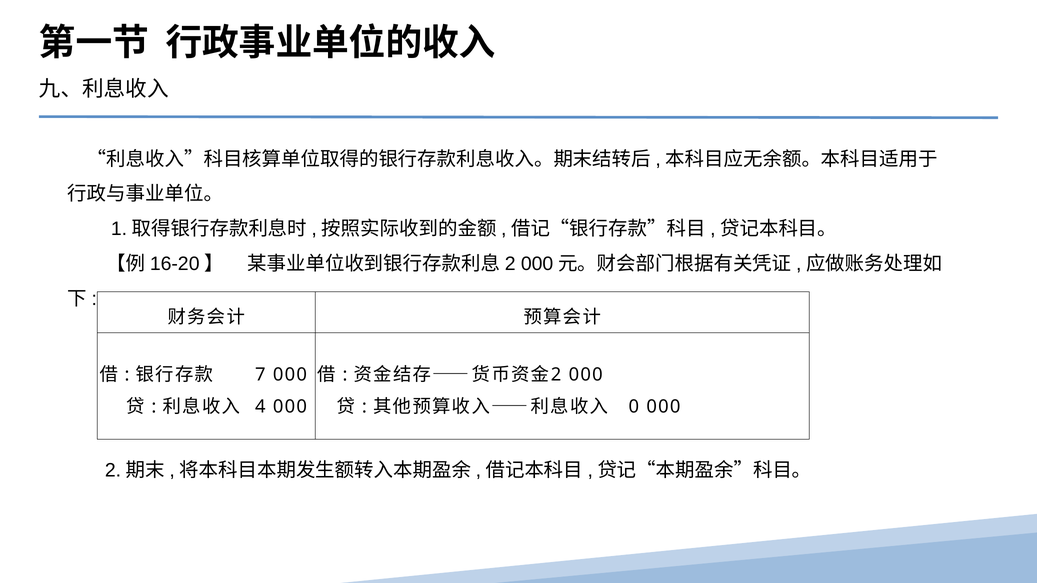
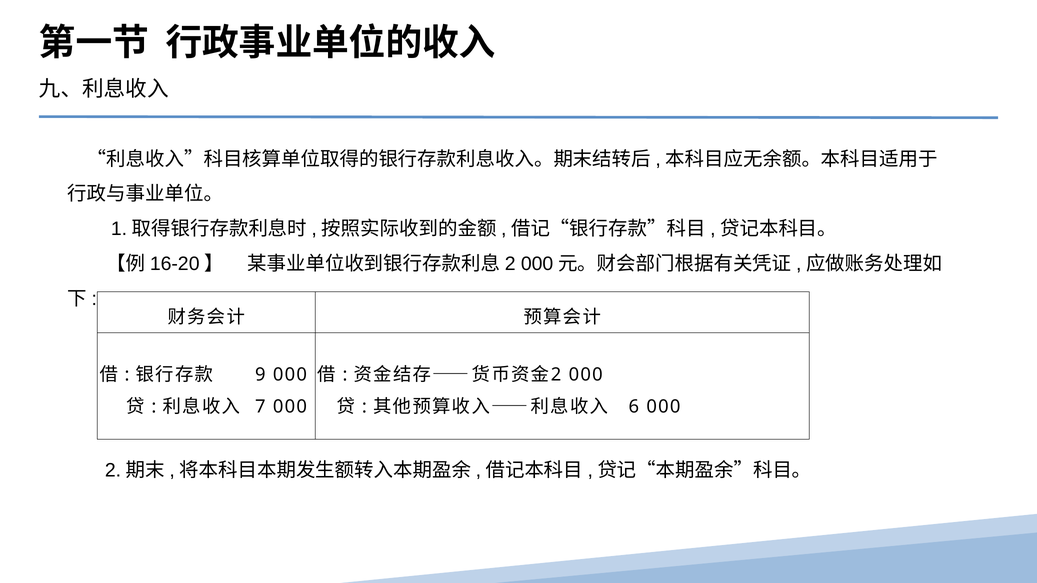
7: 7 -> 9 (260, 375)
4: 4 -> 7 (260, 407)
0: 0 -> 6 (634, 407)
